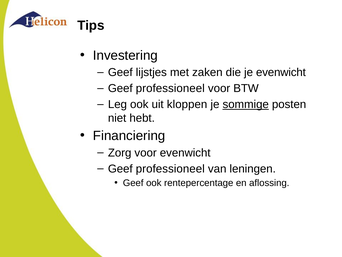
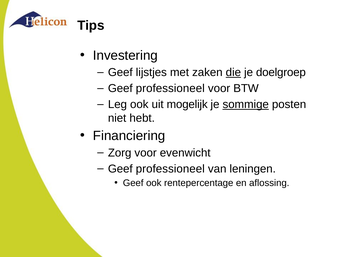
die underline: none -> present (233, 72)
je evenwicht: evenwicht -> doelgroep (281, 72)
kloppen: kloppen -> mogelijk (187, 104)
